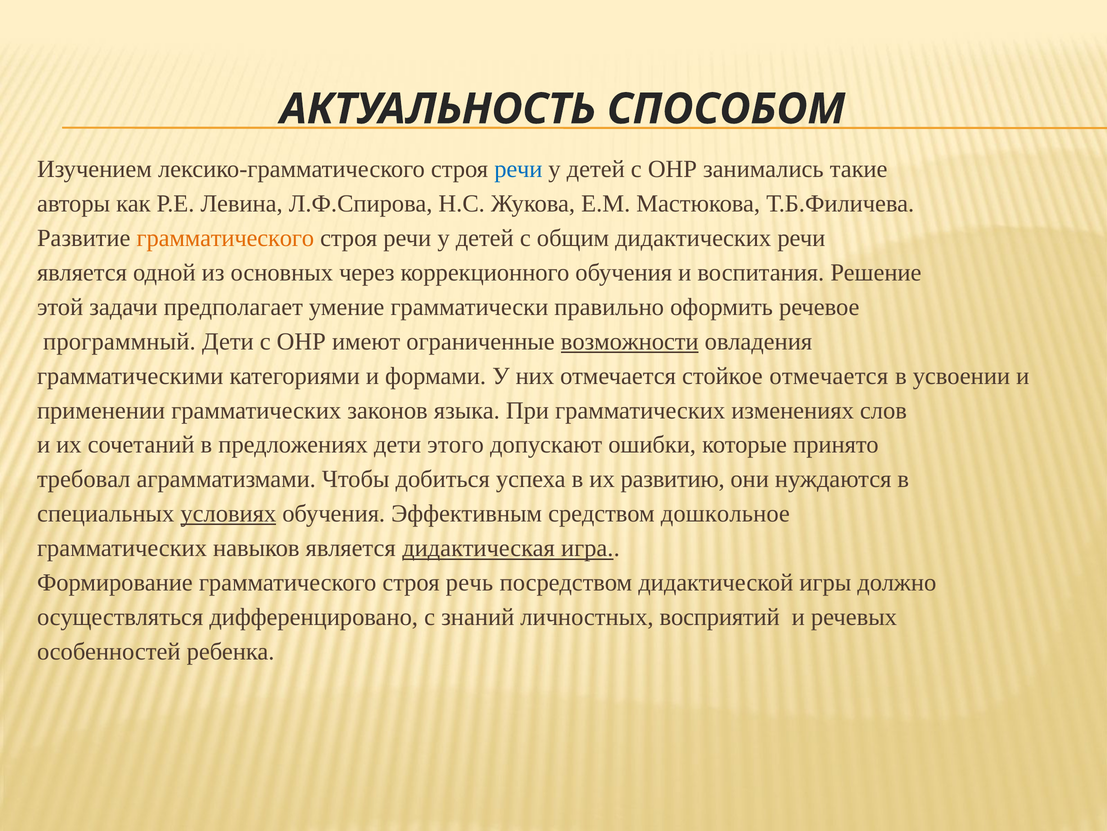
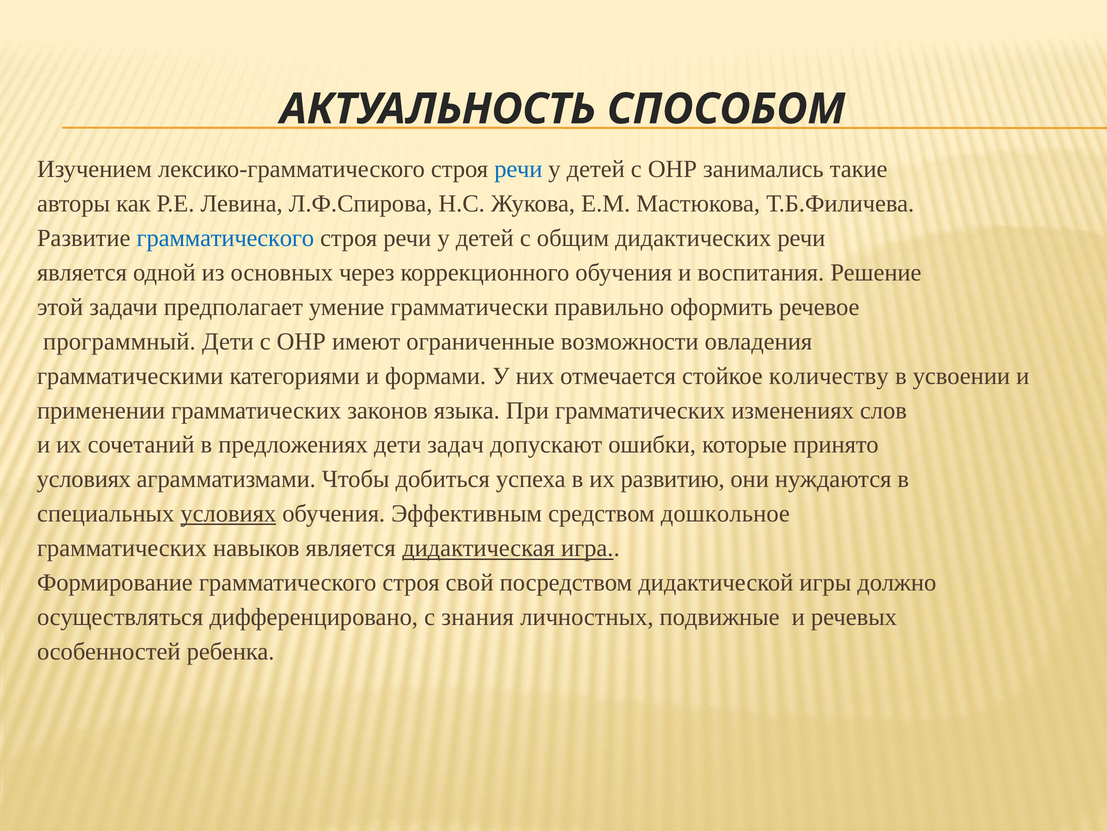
грамматического colour: orange -> blue (225, 238)
возможности underline: present -> none (630, 341)
стойкое отмечается: отмечается -> количеству (829, 376)
этого: этого -> задач (456, 444)
требовал: требовал -> условиях (84, 479)
речь: речь -> свой (470, 582)
знаний: знаний -> знания (478, 617)
восприятий: восприятий -> подвижные (720, 617)
